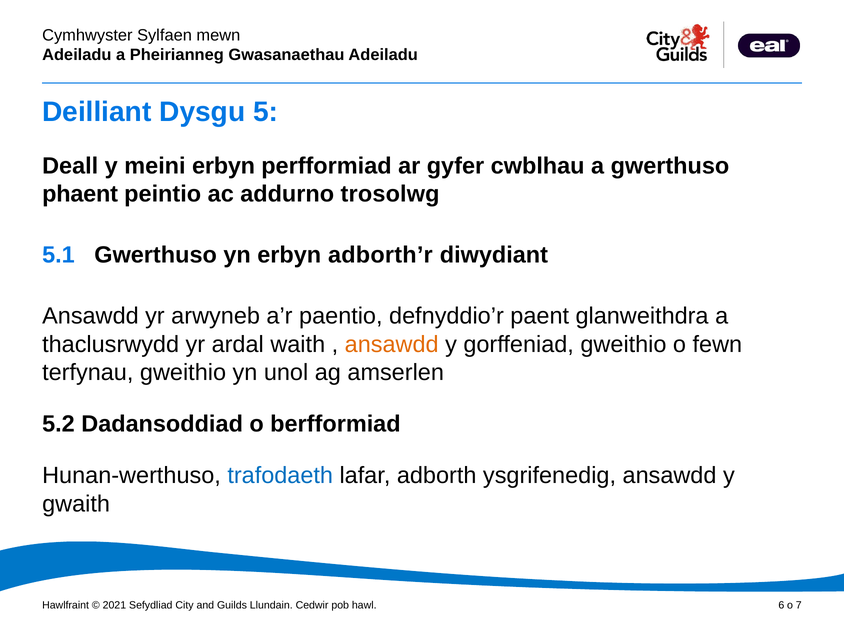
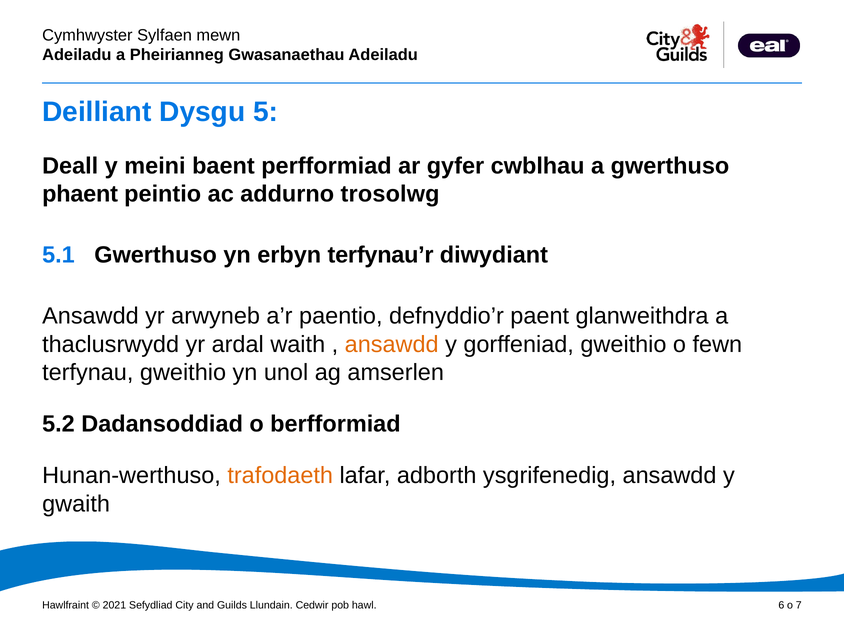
meini erbyn: erbyn -> baent (223, 166)
adborth’r: adborth’r -> terfynau’r (381, 255)
trafodaeth colour: blue -> orange (280, 476)
